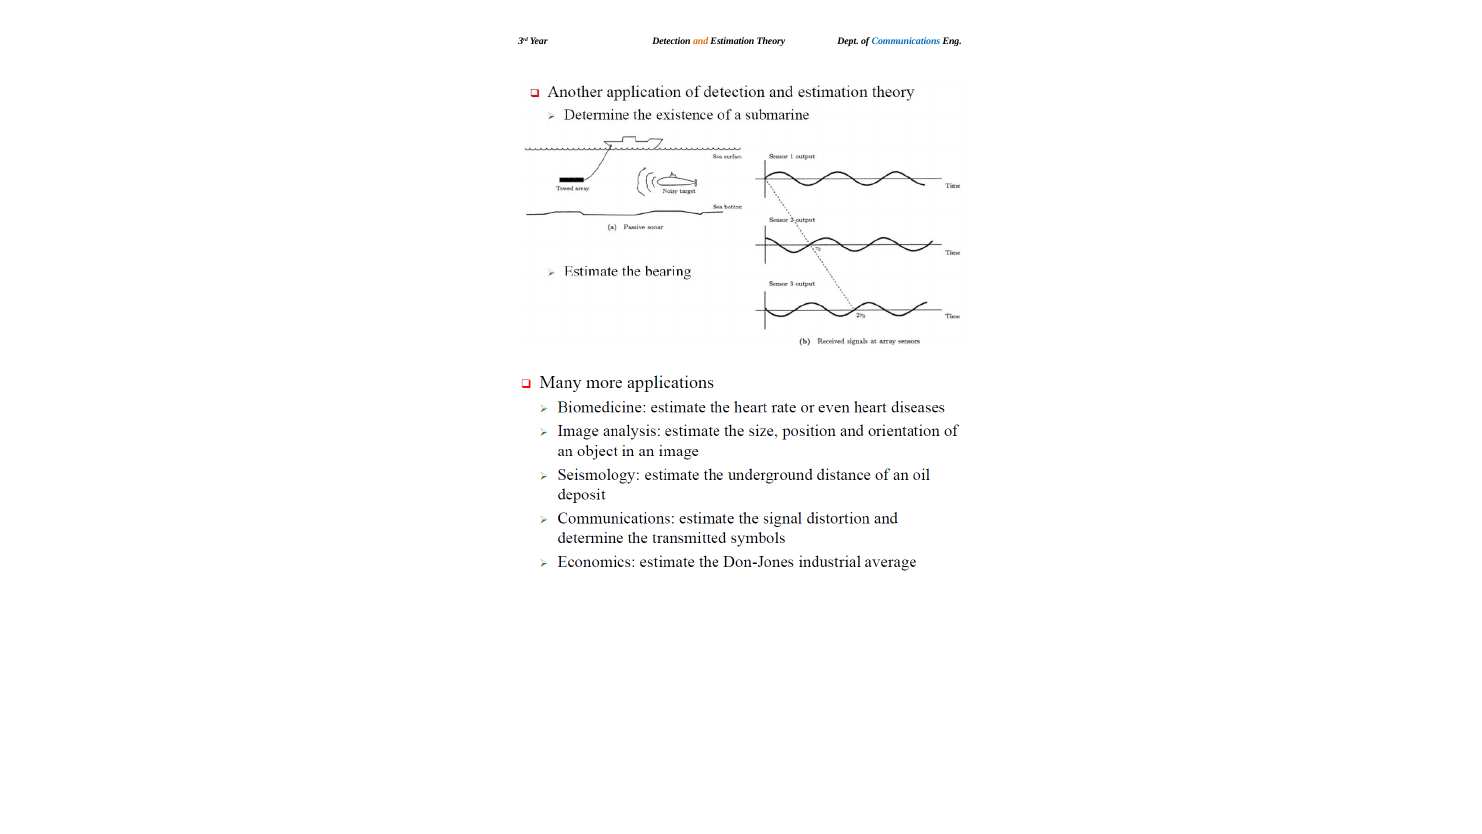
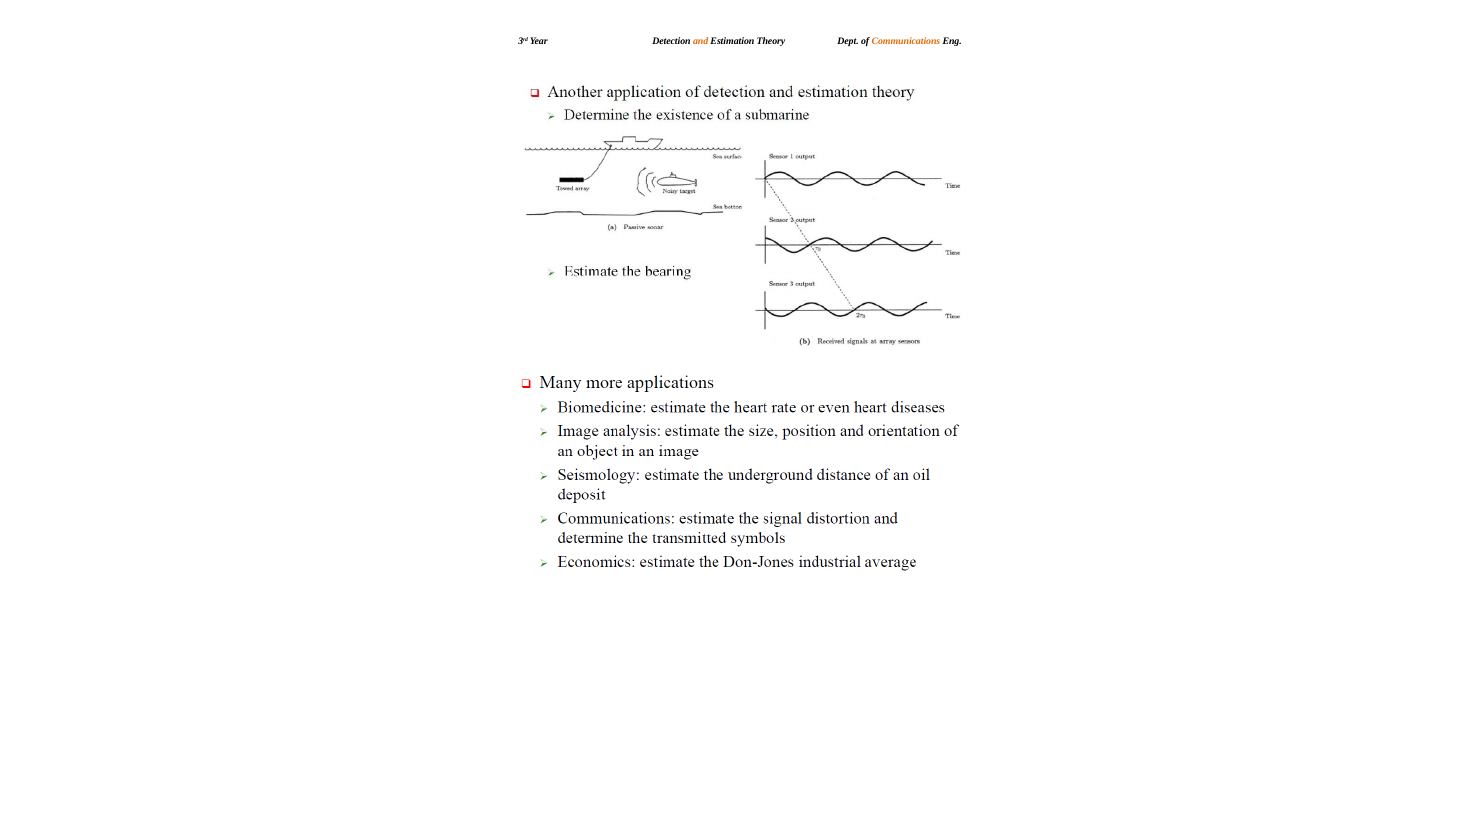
Communications colour: blue -> orange (906, 41)
